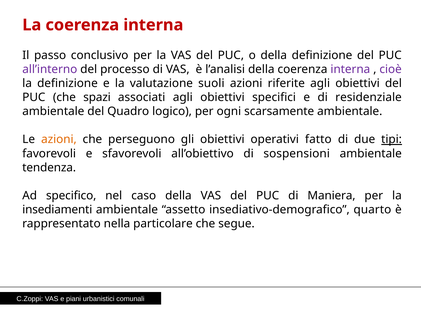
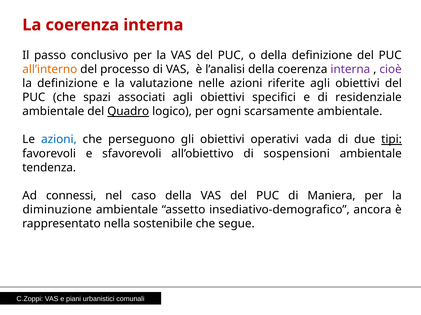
all’interno colour: purple -> orange (50, 70)
suoli: suoli -> nelle (211, 84)
Quadro underline: none -> present (128, 112)
azioni colour: orange -> blue (59, 140)
fatto: fatto -> vada (318, 140)
specifico: specifico -> connessi (71, 196)
insediamenti: insediamenti -> diminuzione (57, 210)
quarto: quarto -> ancora (372, 210)
particolare: particolare -> sostenibile (163, 224)
